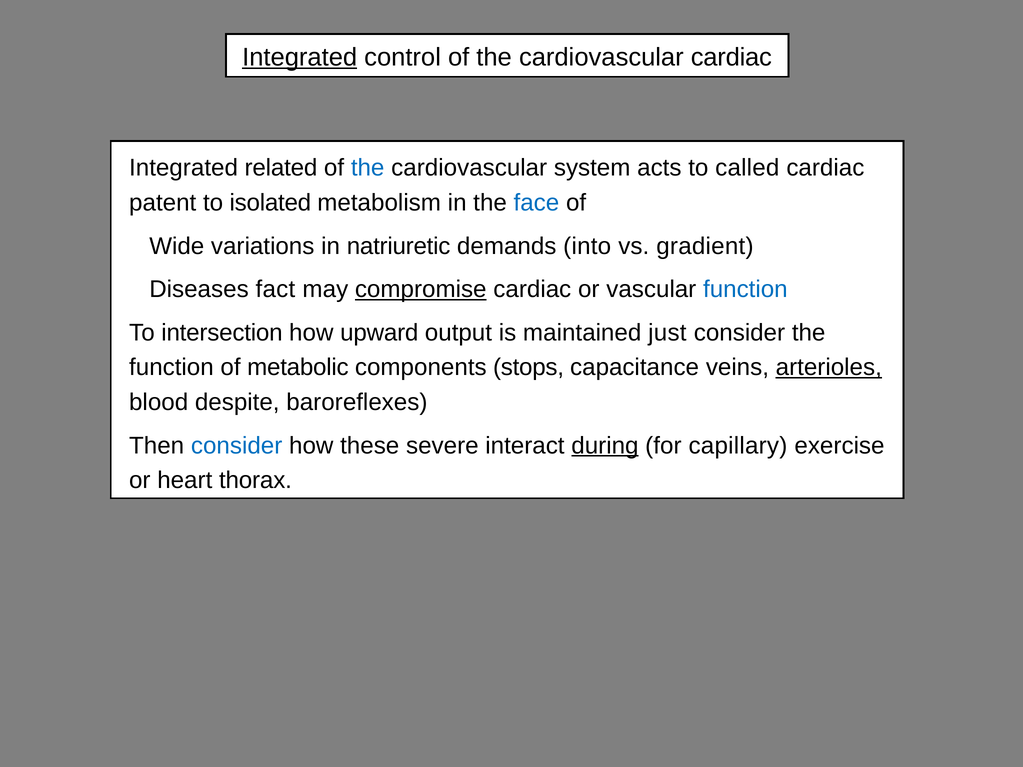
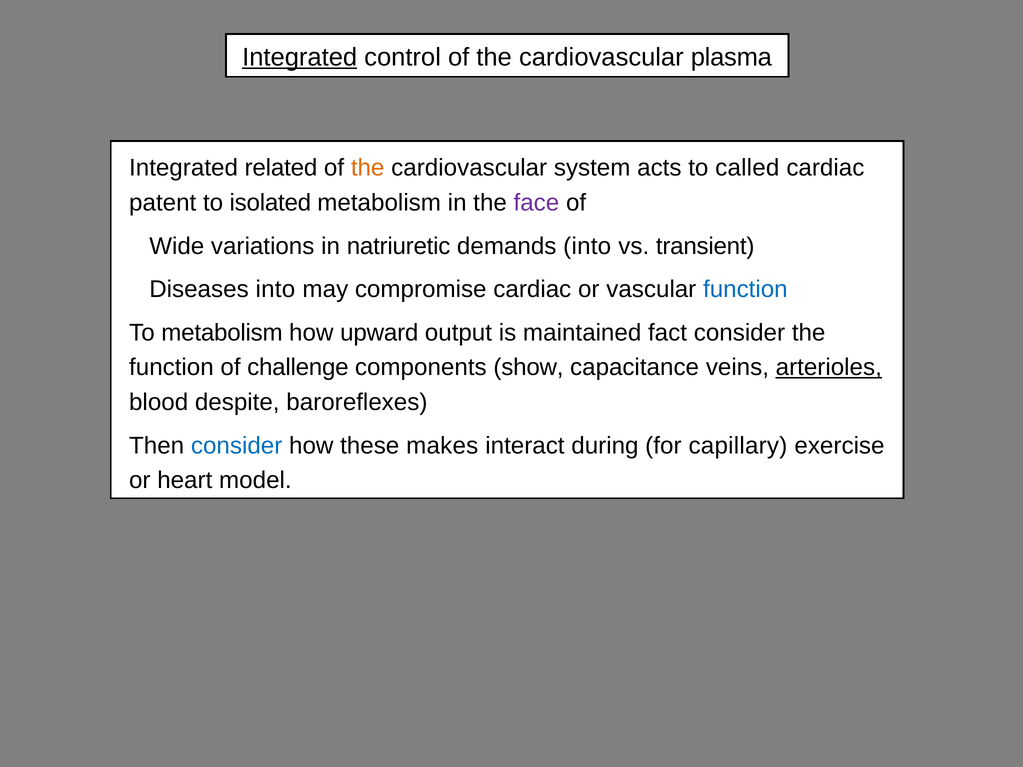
cardiovascular cardiac: cardiac -> plasma (731, 57)
the colour: blue -> orange (368, 168)
face colour: blue -> purple (536, 203)
gradient: gradient -> transient (705, 246)
Diseases fact: fact -> into (275, 289)
compromise underline: present -> none (421, 289)
To intersection: intersection -> metabolism (222, 333)
just: just -> fact (668, 333)
metabolic: metabolic -> challenge (298, 368)
stops: stops -> show (529, 368)
severe: severe -> makes (442, 446)
during underline: present -> none (605, 446)
thorax: thorax -> model (255, 481)
